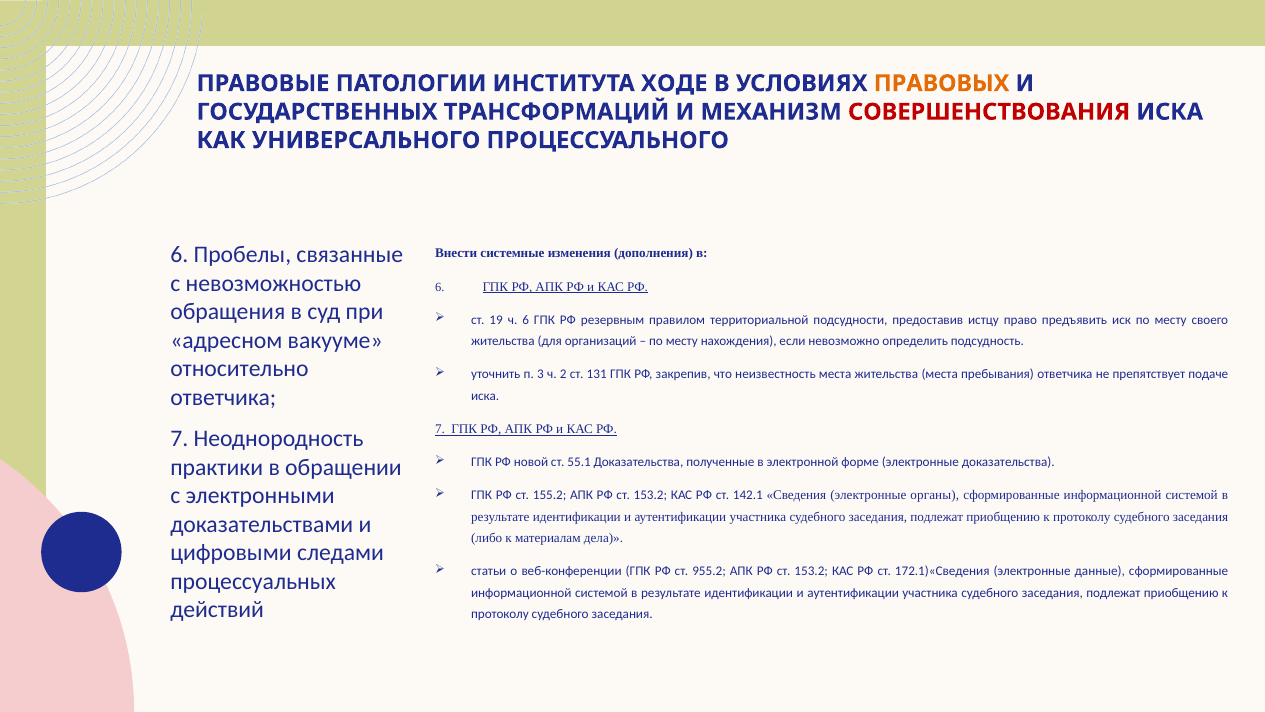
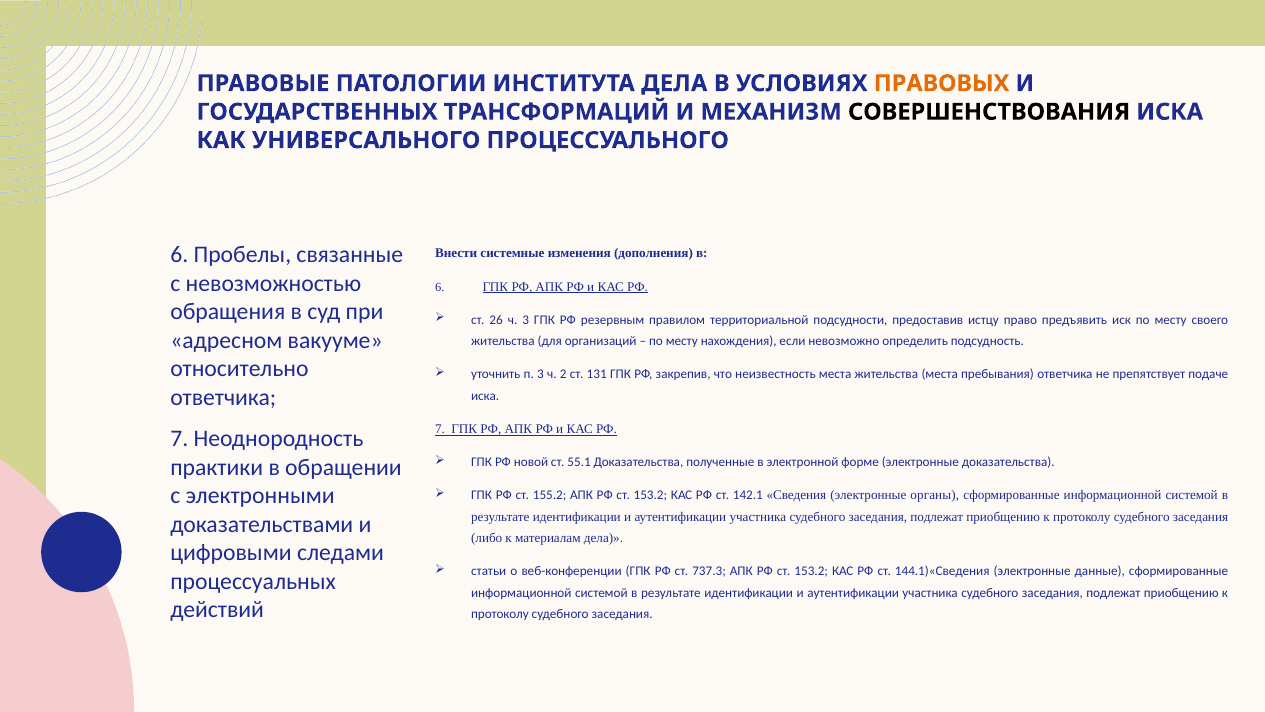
ИНСТИТУТА ХОДЕ: ХОДЕ -> ДЕЛА (674, 83)
СОВЕРШЕНСТВОВАНИЯ colour: red -> black (989, 112)
19: 19 -> 26 (496, 320)
ч 6: 6 -> 3 (526, 320)
955.2: 955.2 -> 737.3 (709, 571)
172.1)«Сведения: 172.1)«Сведения -> 144.1)«Сведения (942, 571)
